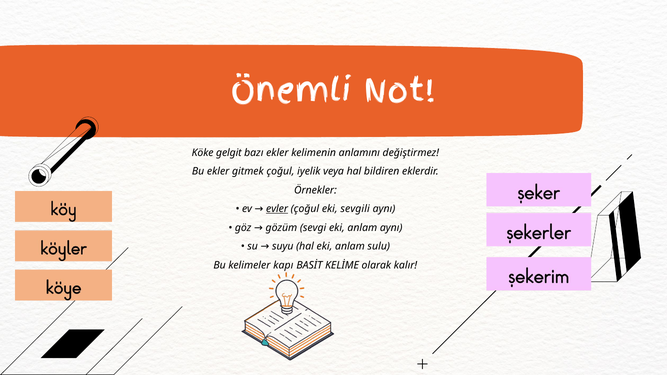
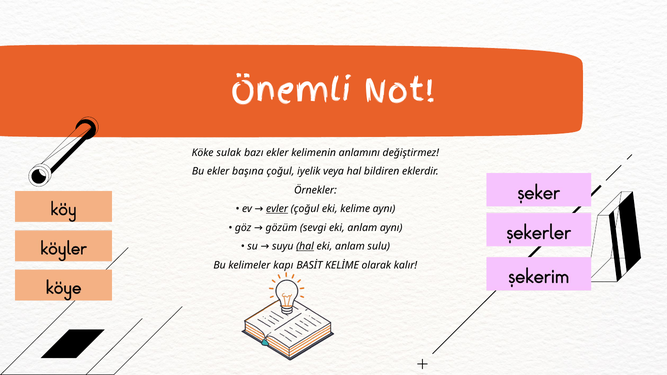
gelgit: gelgit -> sulak (229, 153)
gitmek: gitmek -> başına (248, 172)
sevgili: sevgili -> kelime (355, 209)
hal underline: none -> present (305, 247)
